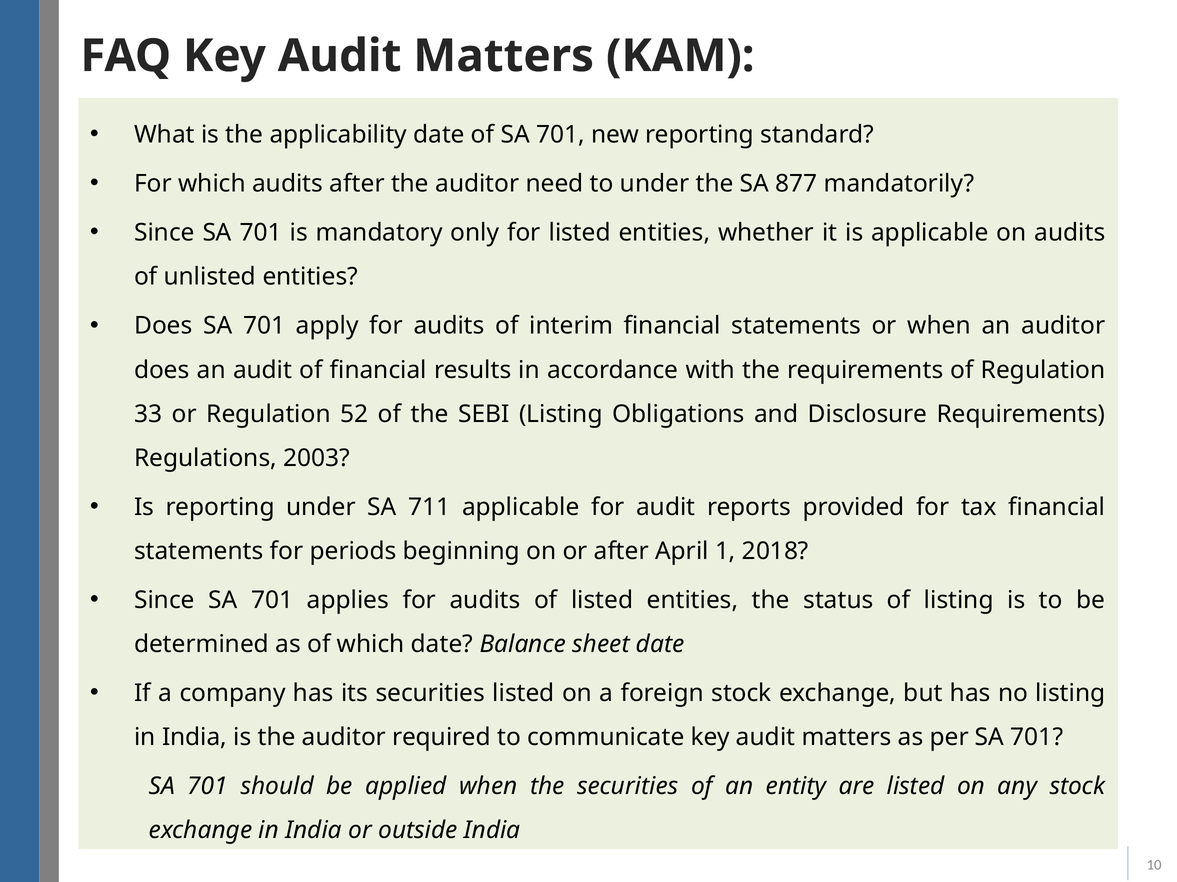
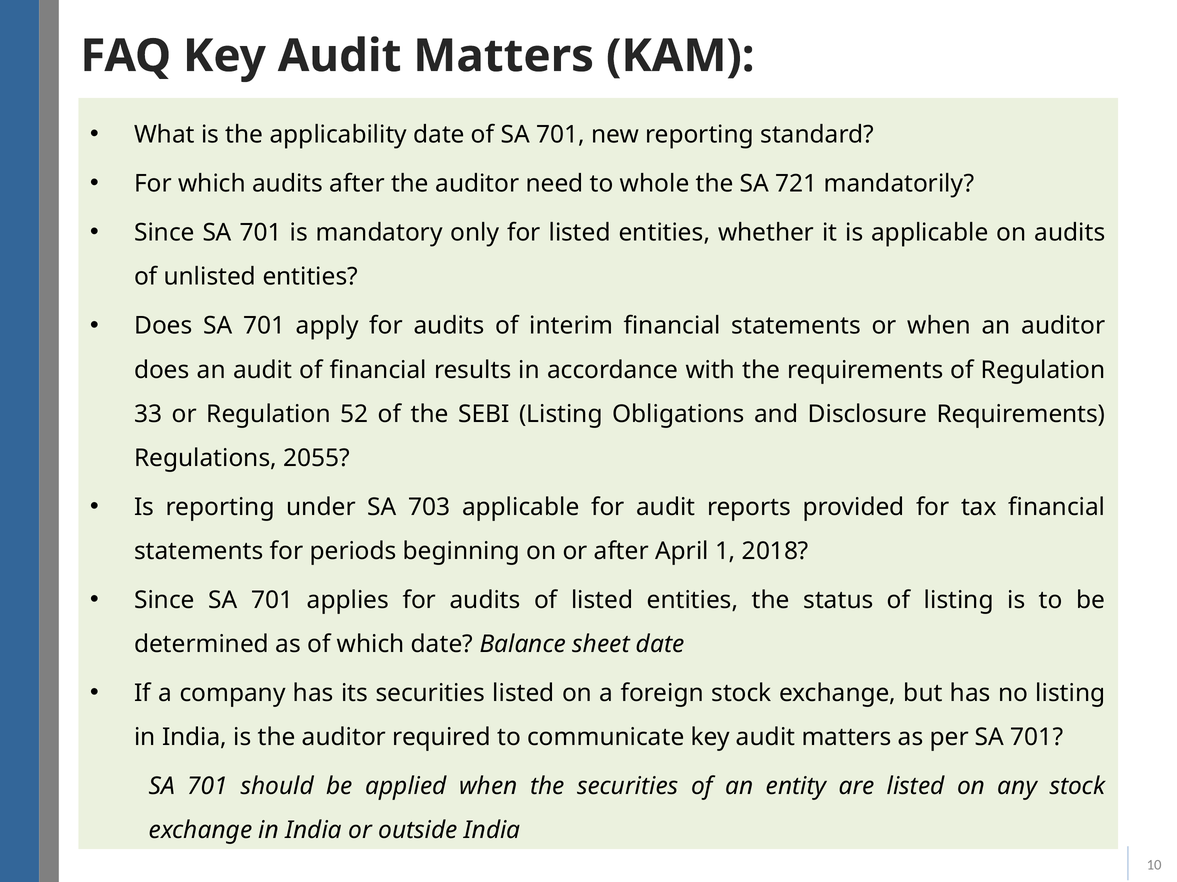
to under: under -> whole (655, 184)
877: 877 -> 721 (796, 184)
2003: 2003 -> 2055 (316, 458)
711: 711 -> 703 (429, 508)
